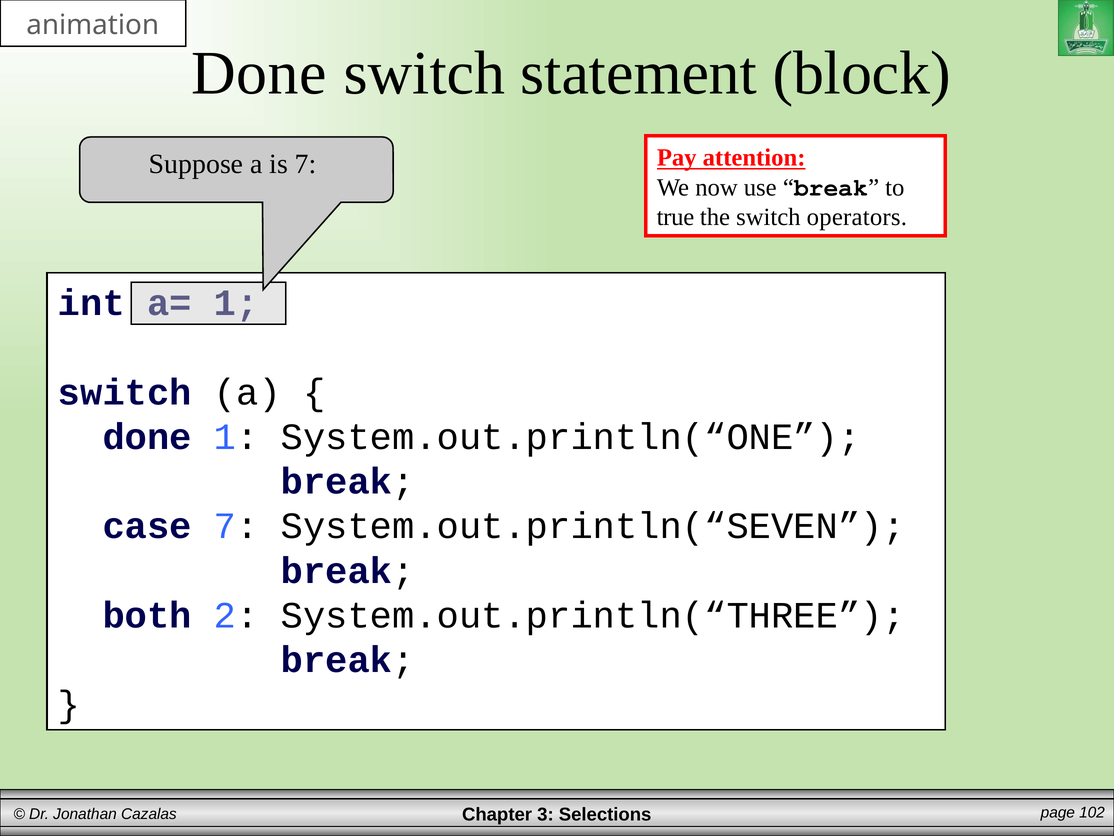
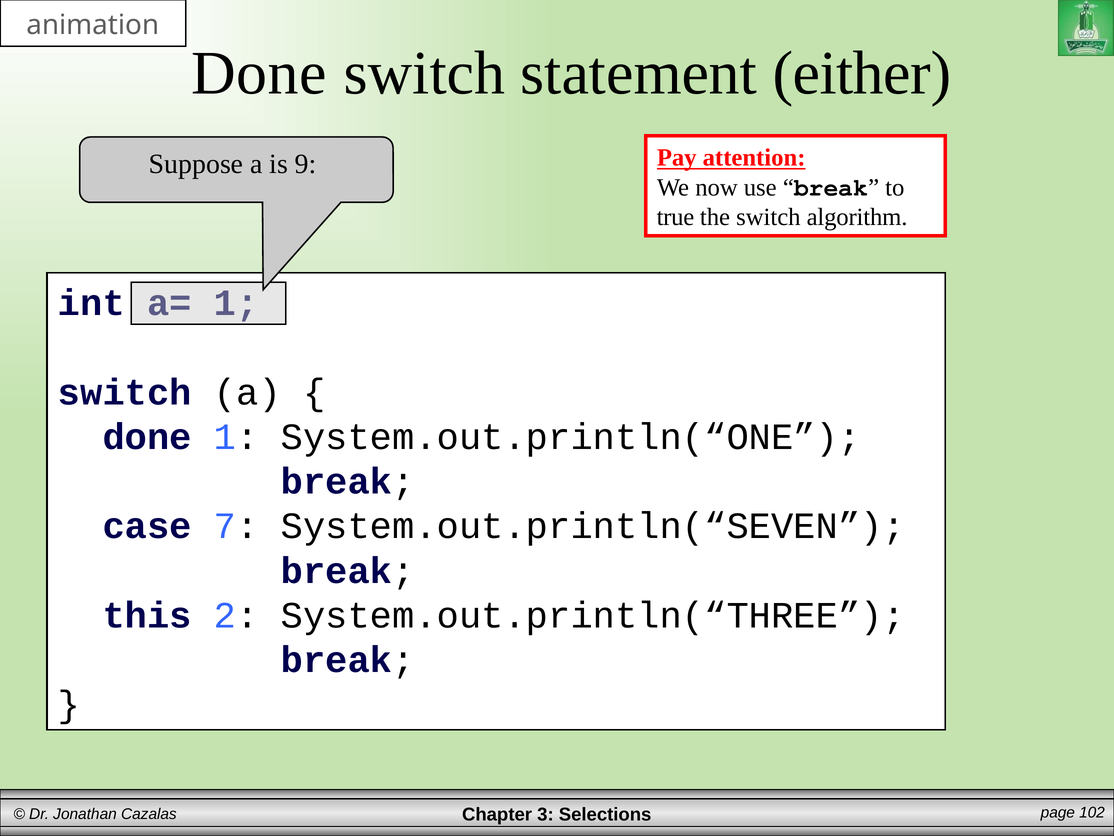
block: block -> either (862, 73)
is 7: 7 -> 9 (306, 164)
operators: operators -> algorithm (857, 217)
both: both -> this (147, 615)
